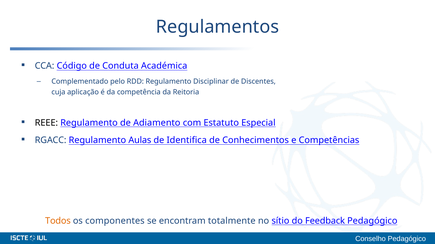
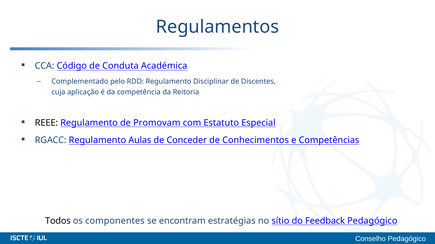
Adiamento: Adiamento -> Promovam (157, 123)
Identifica: Identifica -> Conceder (187, 141)
Todos colour: orange -> black (58, 221)
totalmente: totalmente -> estratégias (232, 221)
